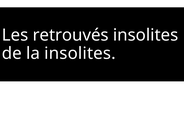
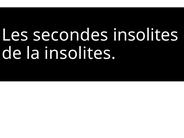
retrouvés: retrouvés -> secondes (70, 35)
